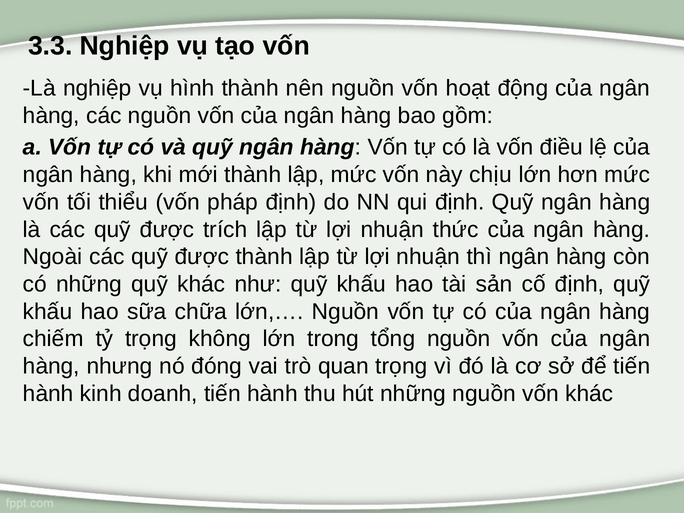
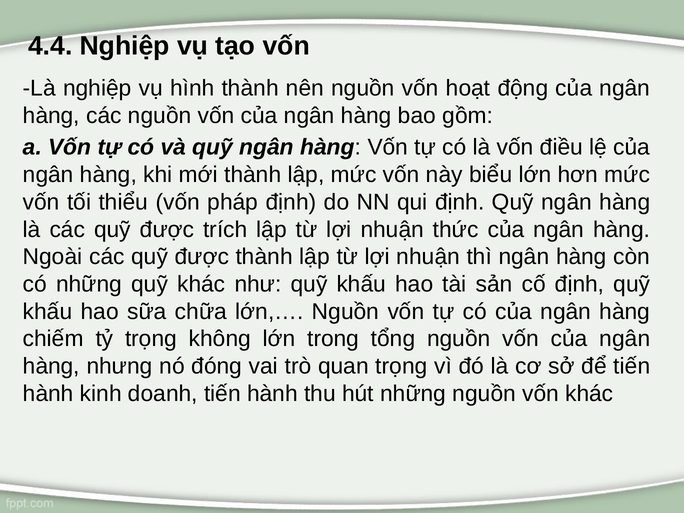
3.3: 3.3 -> 4.4 (50, 46)
chịu: chịu -> biểu (491, 175)
